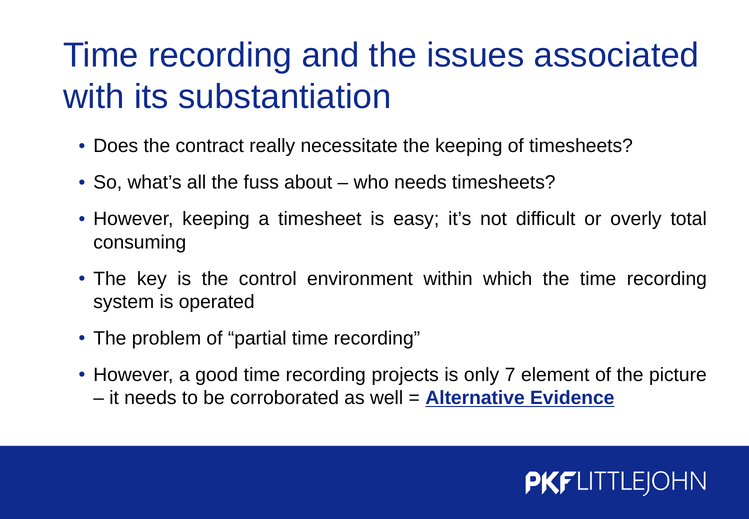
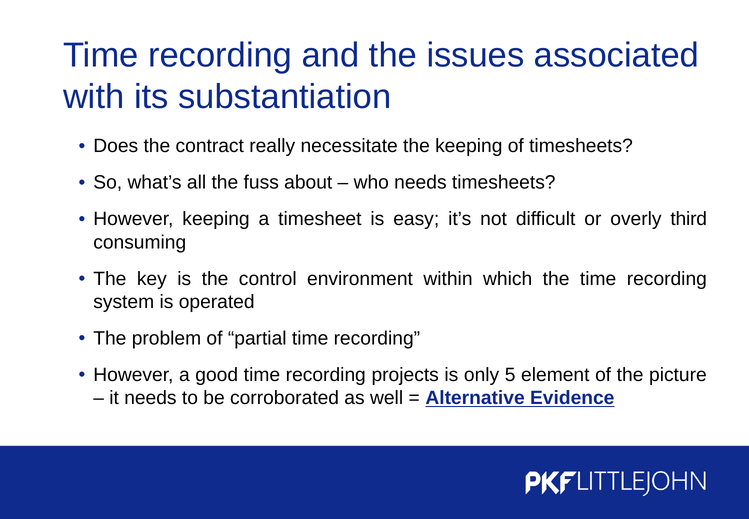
total: total -> third (689, 219)
7: 7 -> 5 (510, 375)
